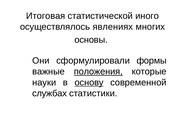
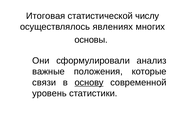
иного: иного -> числу (147, 16)
формы: формы -> анализ (152, 61)
положения underline: present -> none (98, 72)
науки: науки -> связи (44, 83)
службах: службах -> уровень (49, 94)
